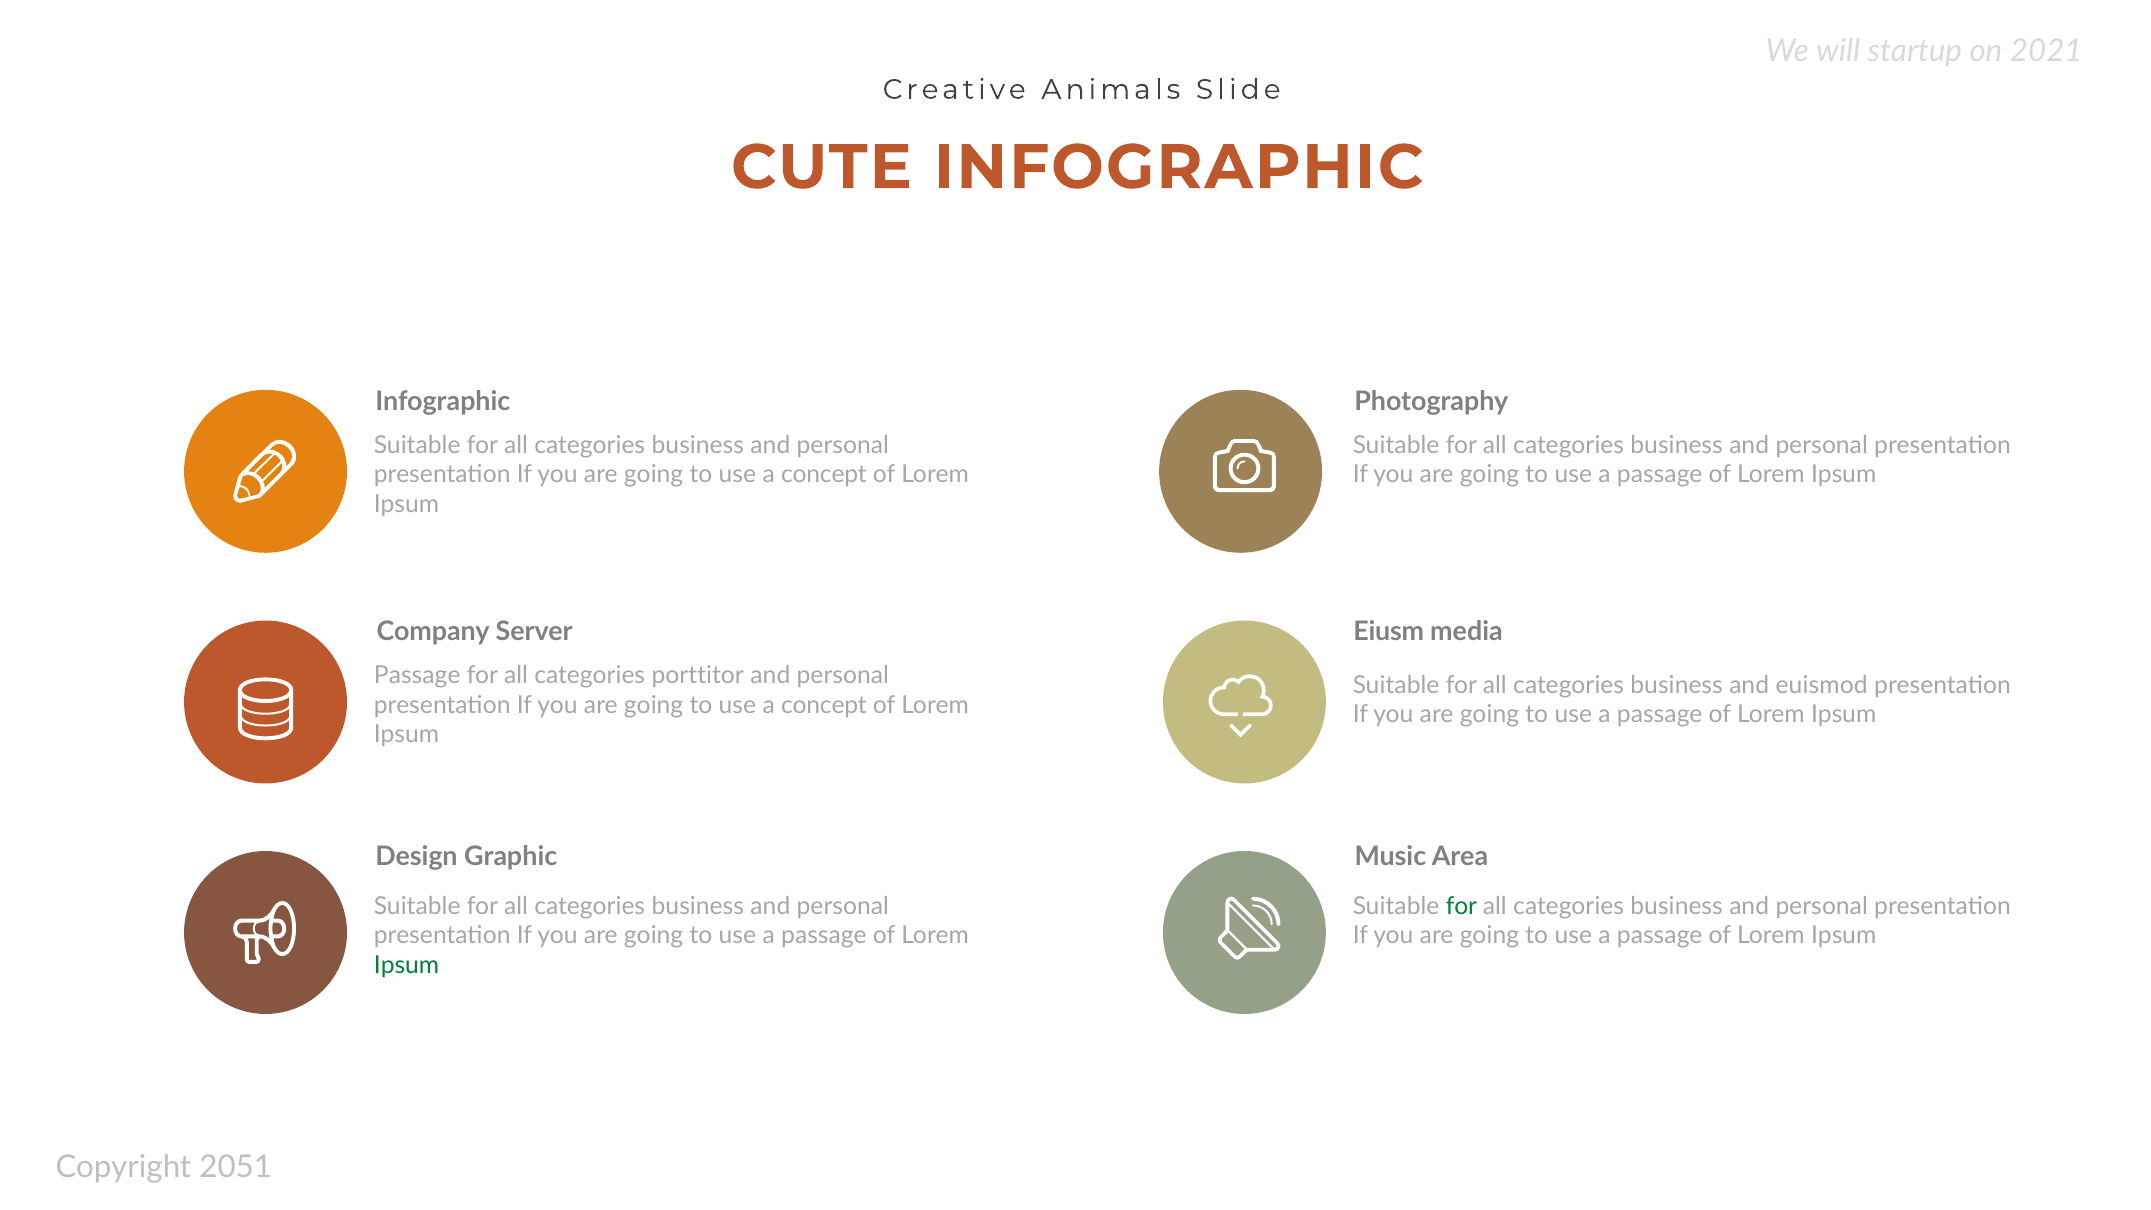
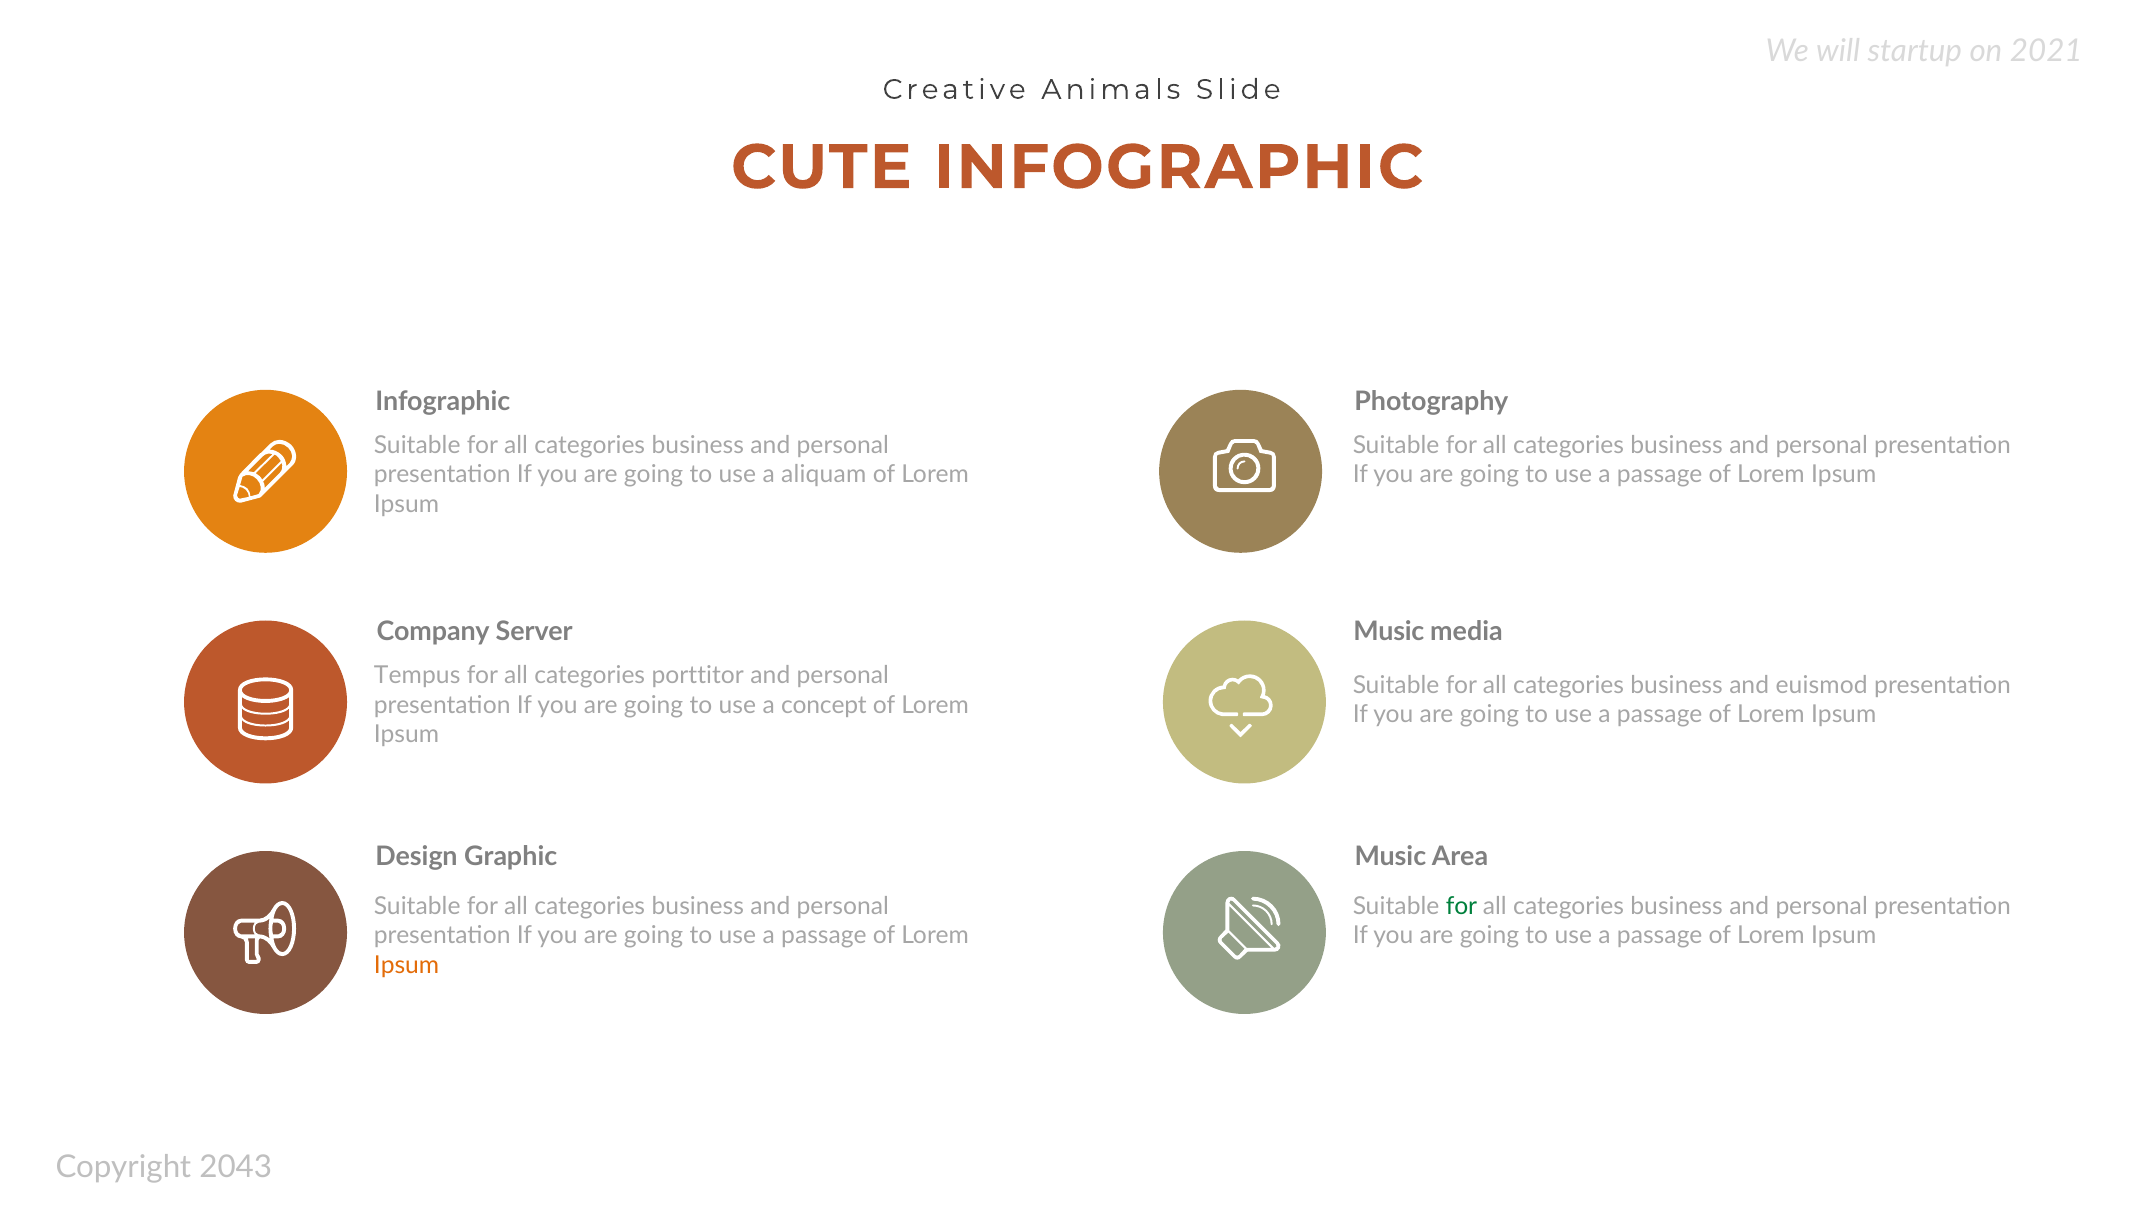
concept: concept -> aliquam (824, 475)
Eiusm: Eiusm -> Music (1389, 632)
Passage: Passage -> Tempus (417, 676)
Ipsum colour: green -> orange (407, 965)
2051: 2051 -> 2043 (236, 1167)
